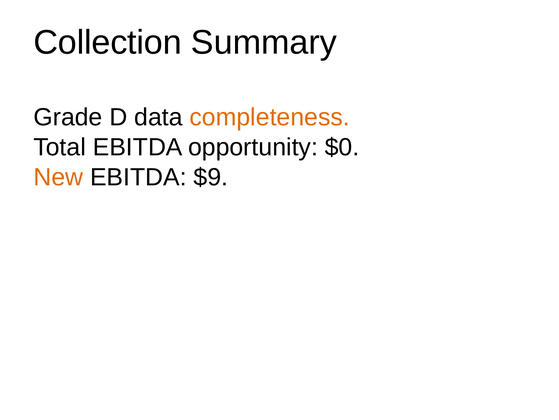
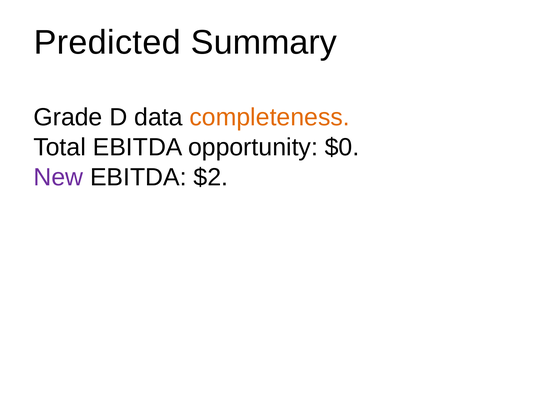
Collection: Collection -> Predicted (107, 42)
New colour: orange -> purple (58, 177)
$9: $9 -> $2 (211, 177)
